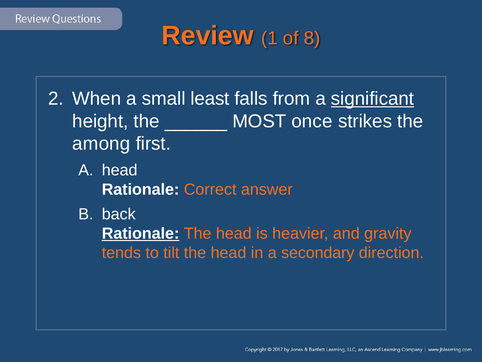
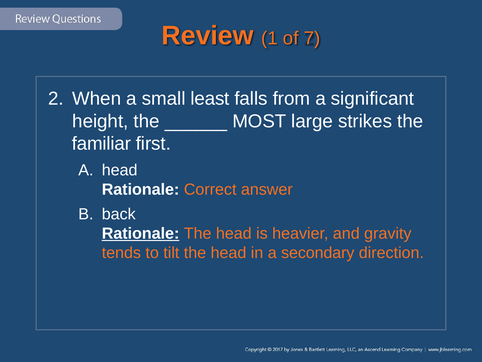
8: 8 -> 7 (312, 38)
significant underline: present -> none (373, 99)
once: once -> large (312, 121)
among: among -> familiar (102, 144)
